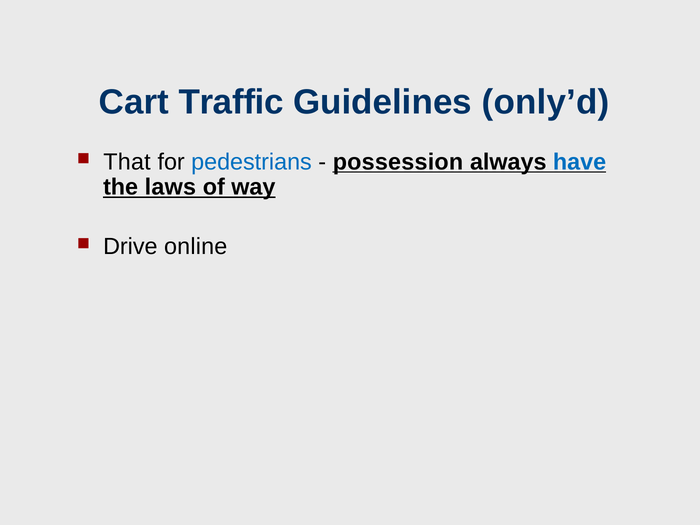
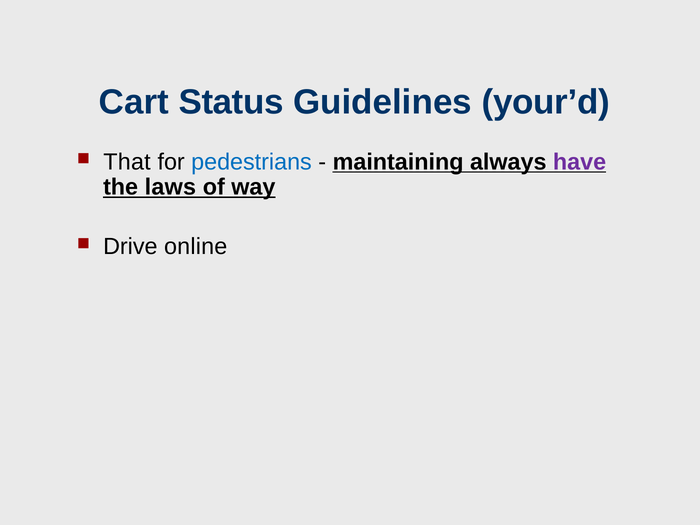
Traffic: Traffic -> Status (231, 102)
only’d: only’d -> your’d (546, 102)
possession: possession -> maintaining (398, 162)
have colour: blue -> purple (580, 162)
